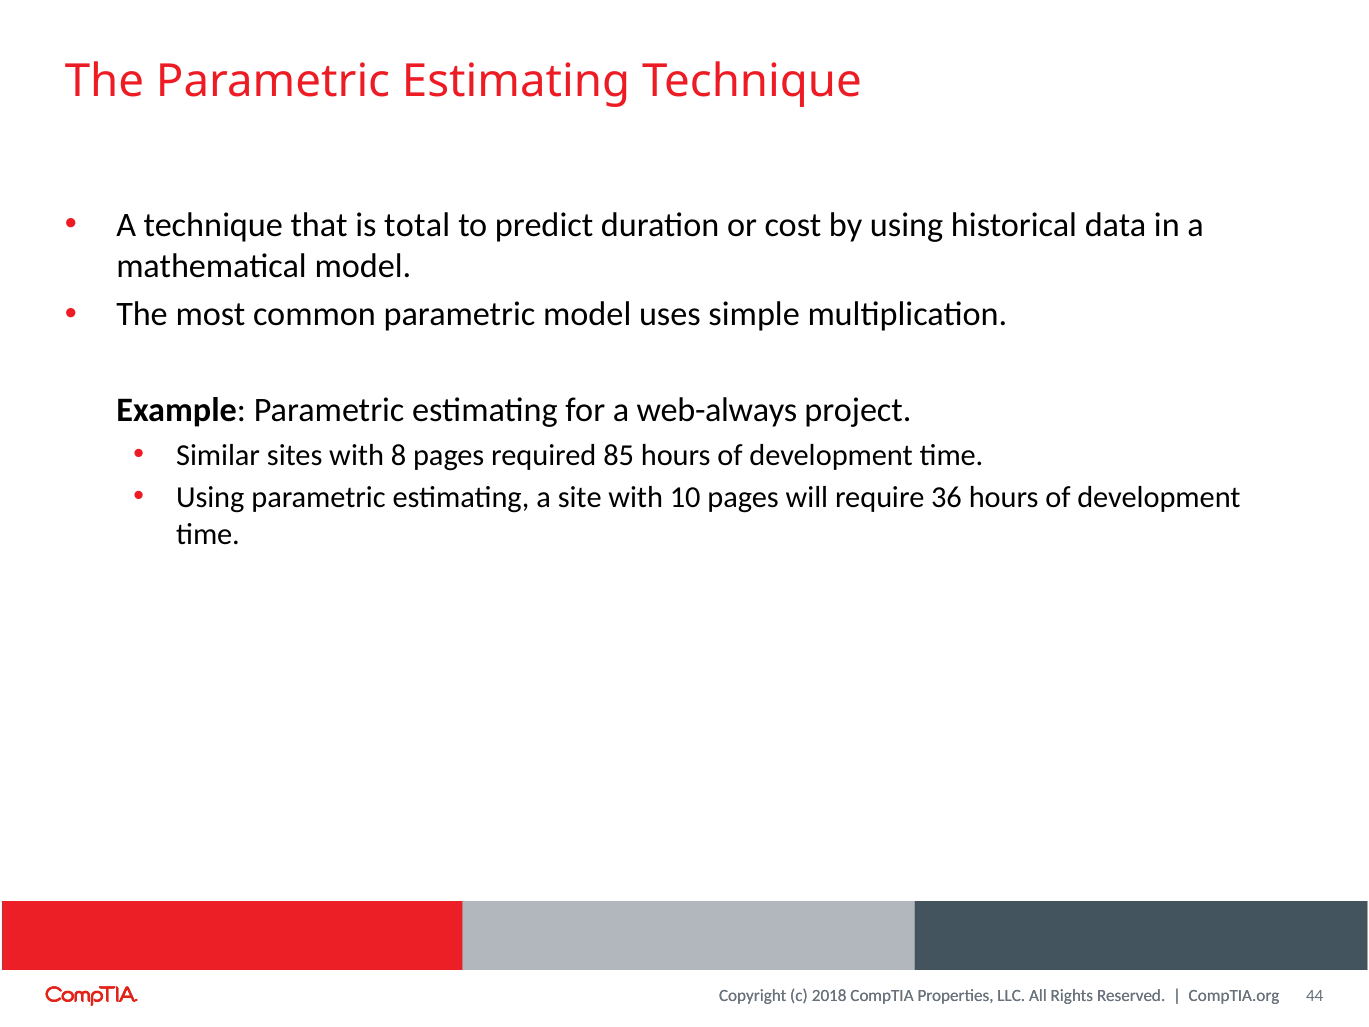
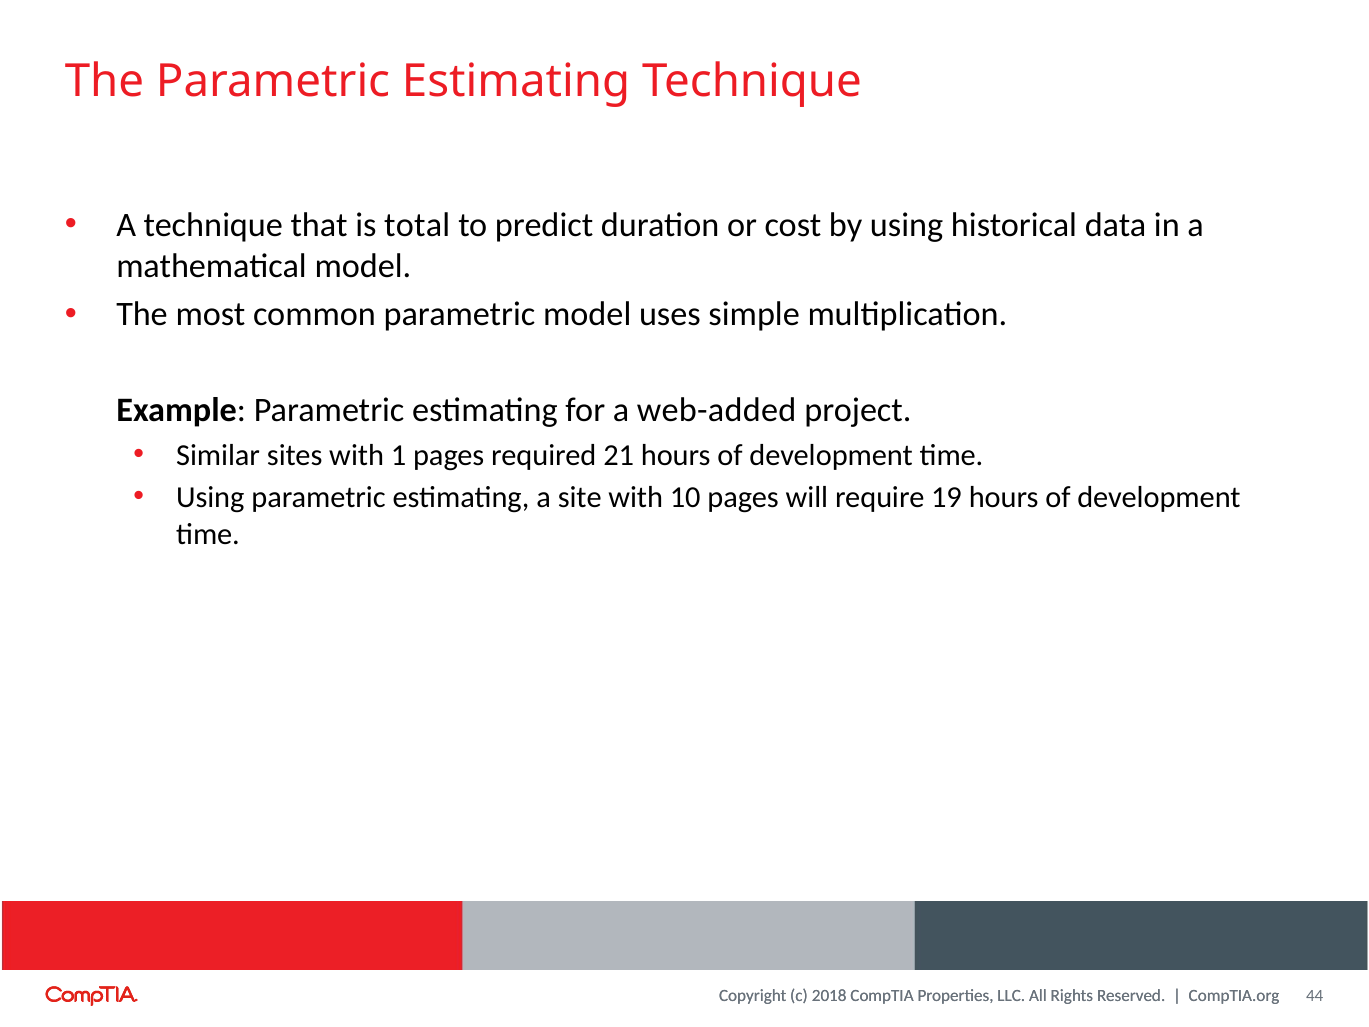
web-always: web-always -> web-added (717, 410)
8: 8 -> 1 (399, 455)
85: 85 -> 21 (619, 455)
36: 36 -> 19 (947, 497)
